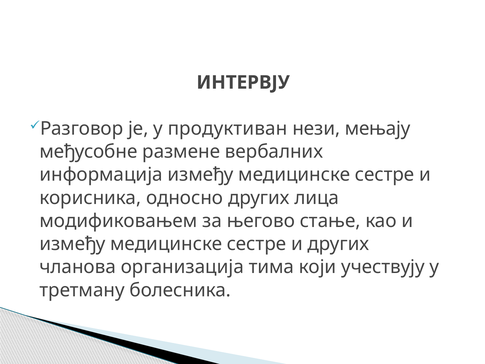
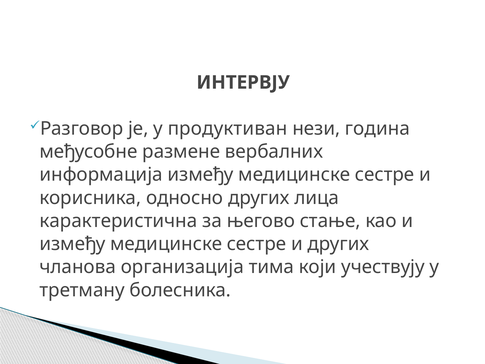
мењају: мењају -> година (377, 129)
модификовањем: модификовањем -> карактеристична (118, 221)
